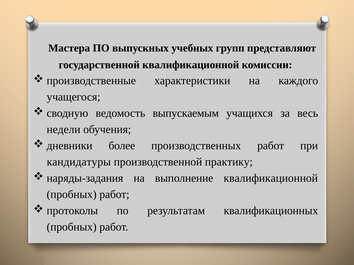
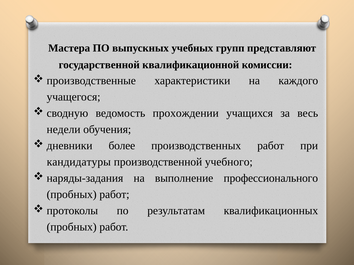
выпускаемым: выпускаемым -> прохождении (186, 113)
практику: практику -> учебного (229, 162)
выполнение квалификационной: квалификационной -> профессионального (271, 178)
